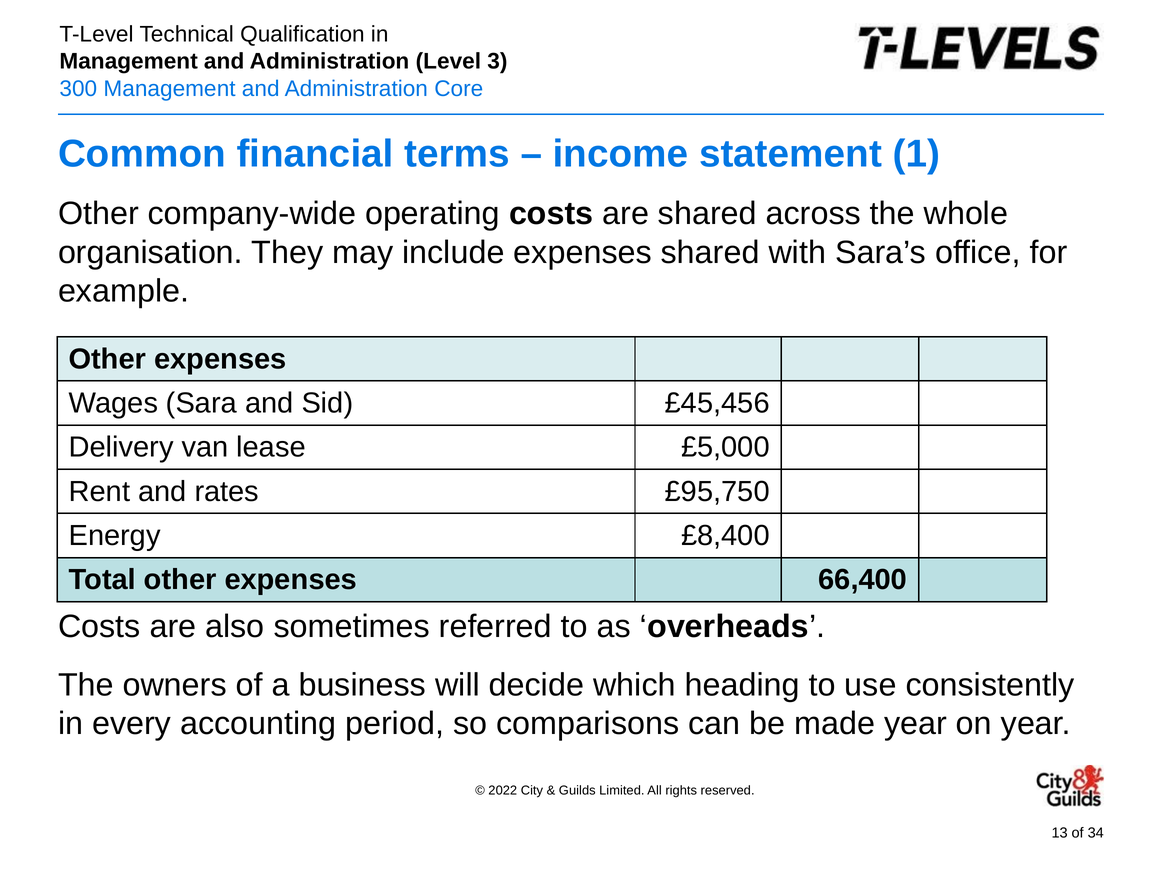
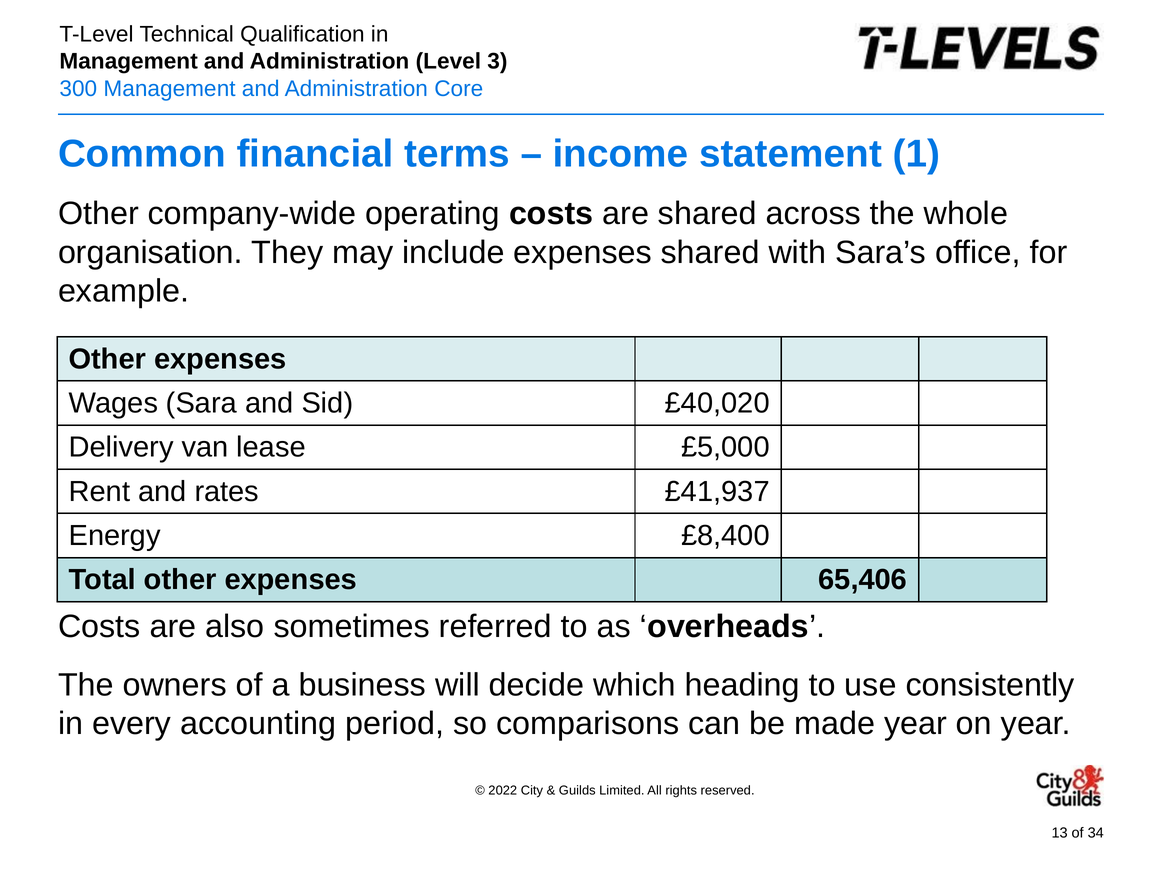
£45,456: £45,456 -> £40,020 (717, 403)
£95,750: £95,750 -> £41,937 (717, 492)
66,400: 66,400 -> 65,406 (863, 580)
